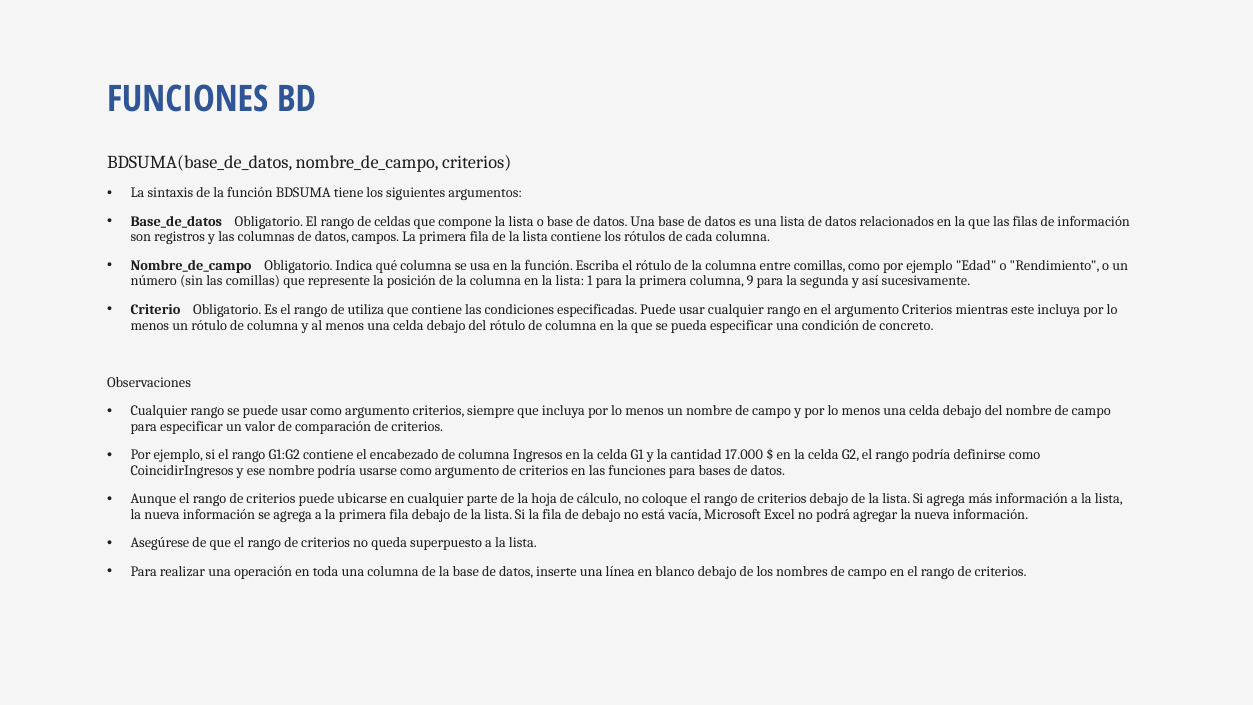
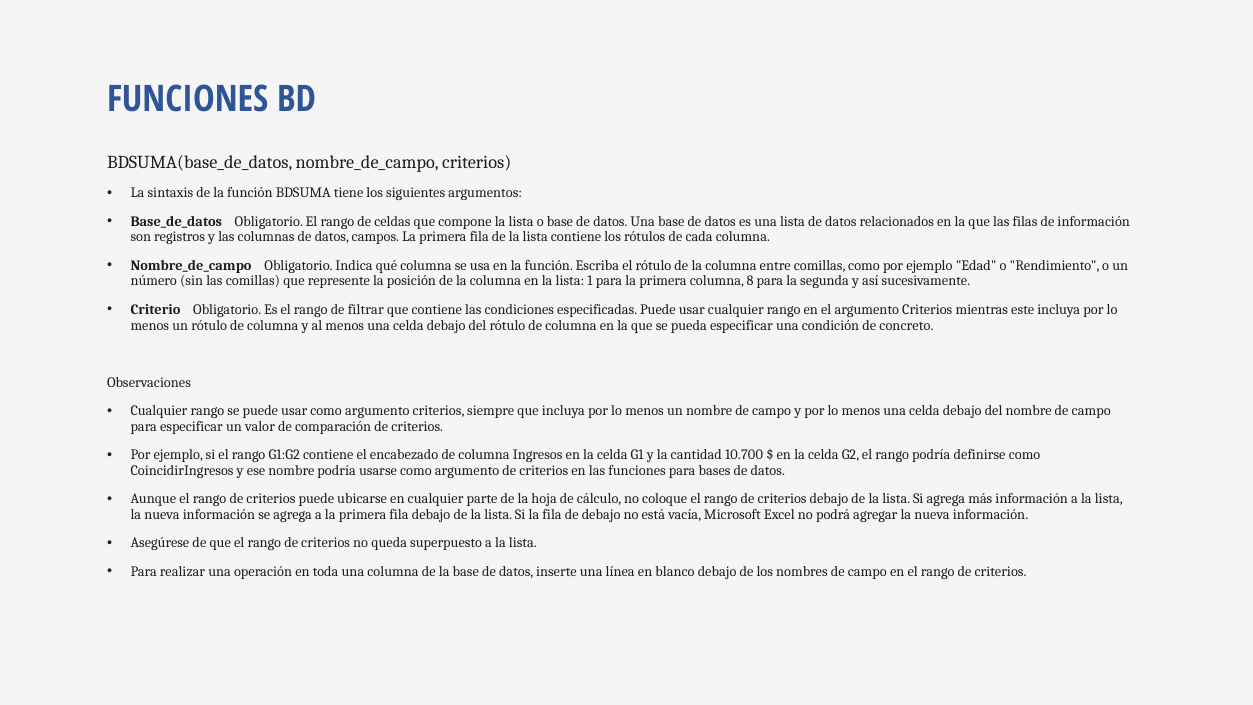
9: 9 -> 8 (750, 281)
utiliza: utiliza -> filtrar (366, 310)
17.000: 17.000 -> 10.700 (744, 455)
